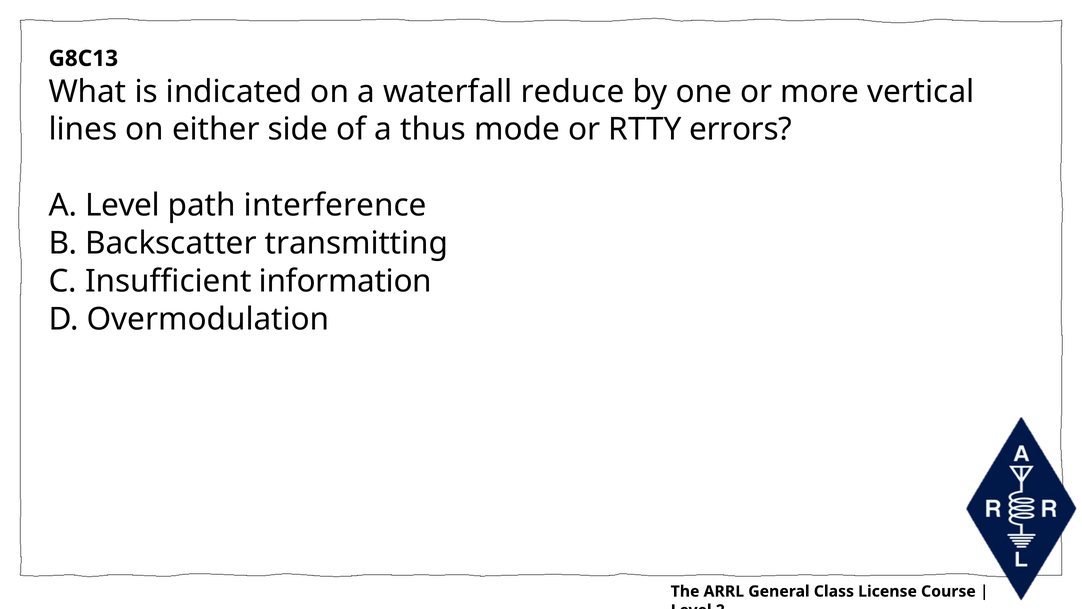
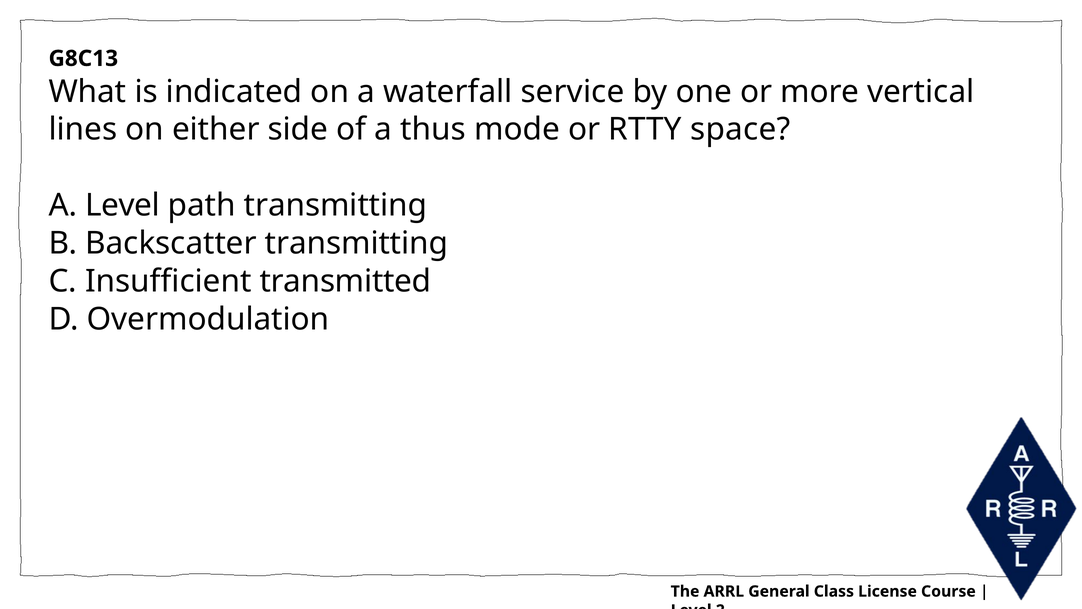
reduce: reduce -> service (572, 92)
errors: errors -> space (740, 129)
path interference: interference -> transmitting (335, 205)
information: information -> transmitted (345, 281)
